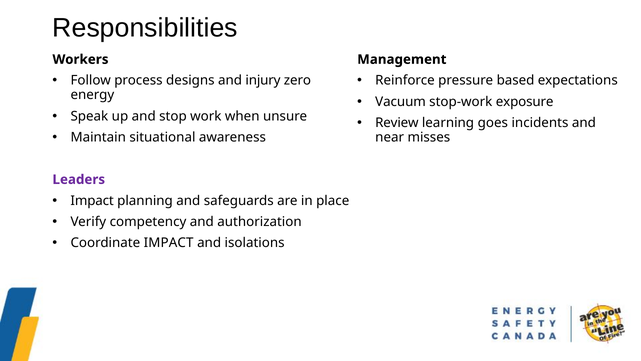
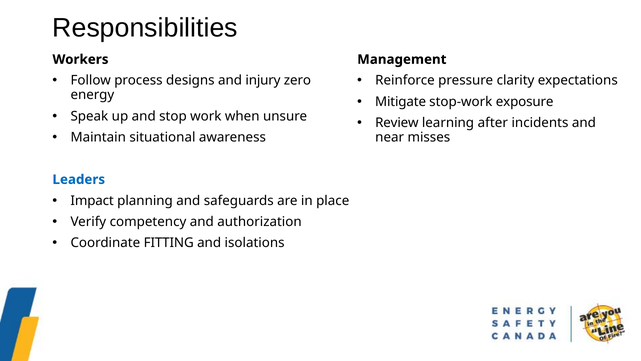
based: based -> clarity (516, 80)
Vacuum: Vacuum -> Mitigate (401, 102)
goes: goes -> after (493, 123)
Leaders colour: purple -> blue (79, 179)
Coordinate IMPACT: IMPACT -> FITTING (169, 243)
